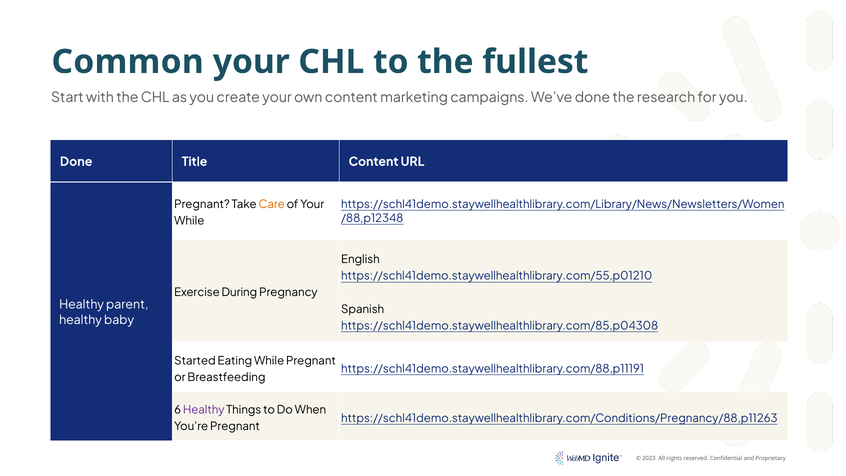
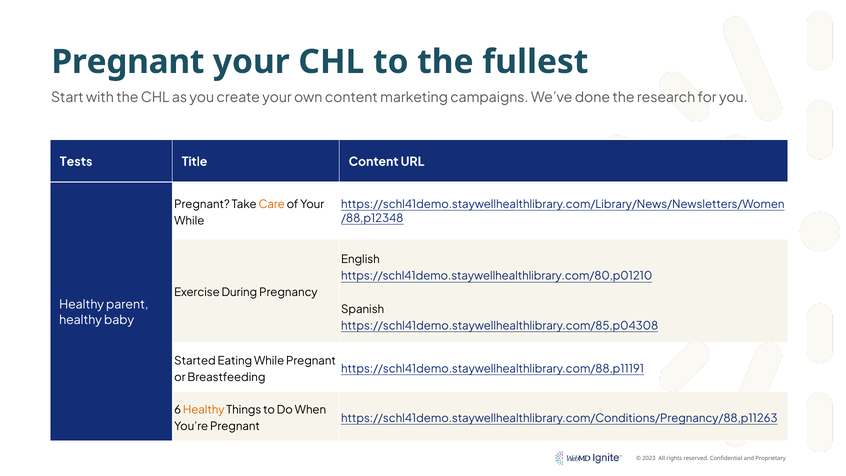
Common: Common -> Pregnant (128, 62)
Done: Done -> Tests (76, 162)
https://schl41demo.staywellhealthlibrary.com/55,p01210: https://schl41demo.staywellhealthlibrary.com/55,p01210 -> https://schl41demo.staywellhealthlibrary.com/80,p01210 (497, 276)
Healthy colour: purple -> orange (204, 410)
